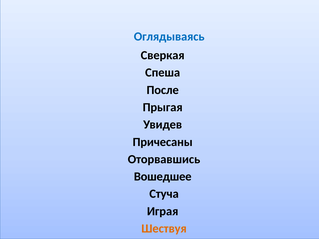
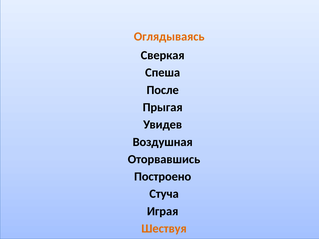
Оглядываясь colour: blue -> orange (169, 37)
Причесаны: Причесаны -> Воздушная (163, 142)
Вошедшее: Вошедшее -> Построено (163, 177)
